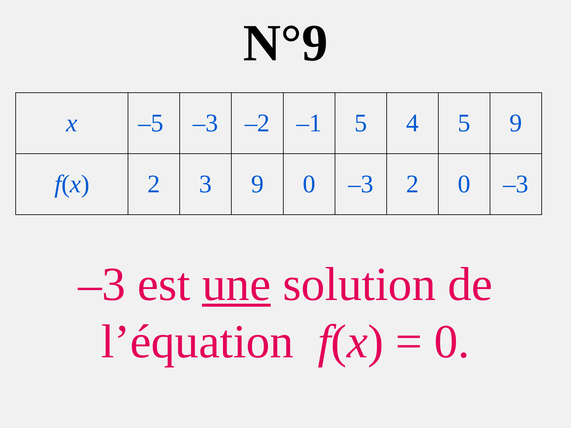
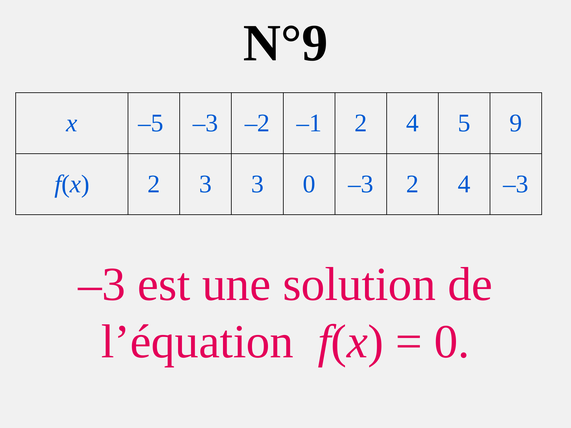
–1 5: 5 -> 2 (361, 123)
3 9: 9 -> 3 (257, 184)
–3 2 0: 0 -> 4 (464, 184)
une underline: present -> none (236, 285)
